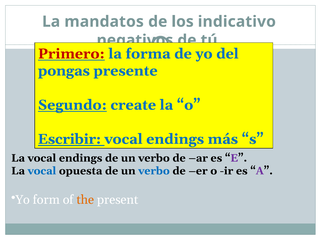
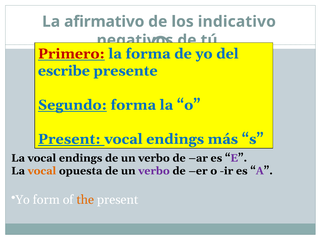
mandatos: mandatos -> afirmativo (104, 22)
pongas: pongas -> escribe (64, 71)
Segundo create: create -> forma (133, 105)
Escribir: Escribir -> Present (69, 140)
vocal colour: blue -> orange (42, 171)
verbo colour: blue -> purple (154, 171)
